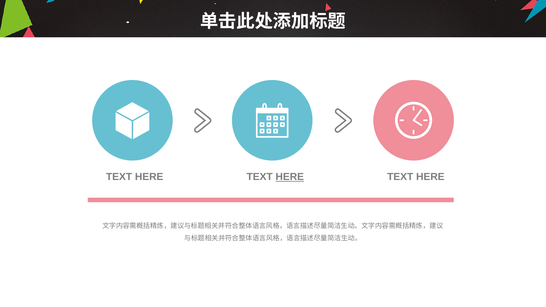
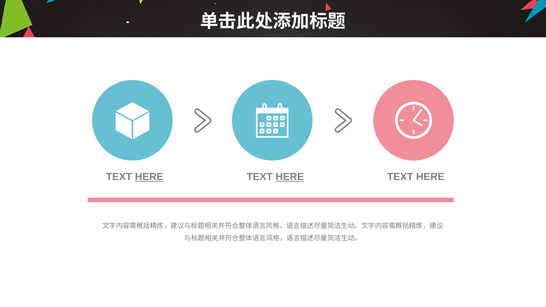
HERE underline: none -> present (149, 177)
